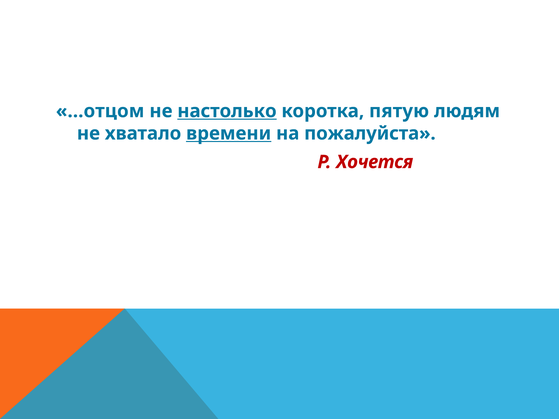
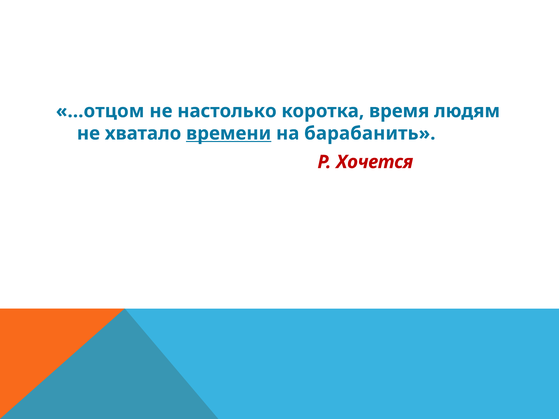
настолько underline: present -> none (227, 111)
пятую: пятую -> время (399, 111)
пожалуйста: пожалуйста -> барабанить (370, 133)
